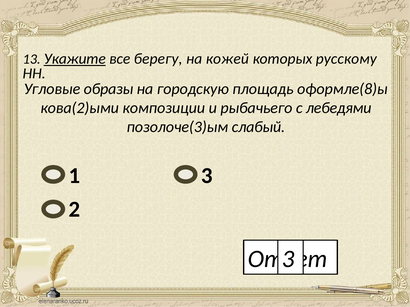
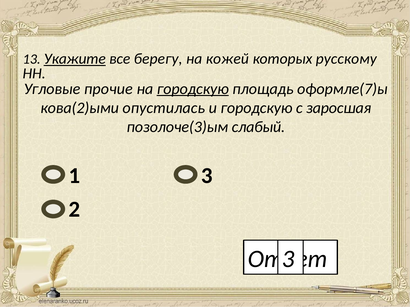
образы: образы -> прочие (108, 89)
городскую underline: none -> present (193, 89)
оформле(8)ы: оформле(8)ы -> оформле(7)ы (342, 89)
композиции: композиции -> опустилась (164, 108)
и рыбачьего: рыбачьего -> городскую (256, 108)
лебедями: лебедями -> заросшая (339, 108)
